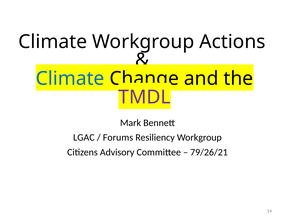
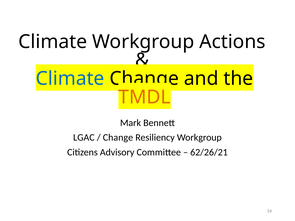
TMDL colour: purple -> orange (145, 97)
Forums: Forums -> Change (118, 138)
79/26/21: 79/26/21 -> 62/26/21 (209, 152)
